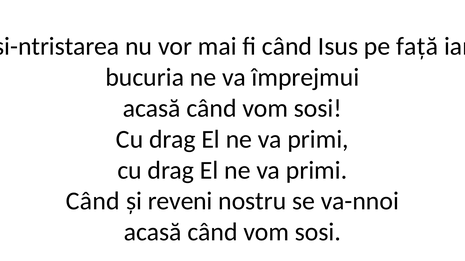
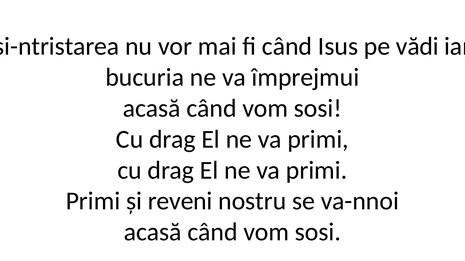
față: față -> vădi (417, 47)
Când: Când -> Primi (93, 202)
